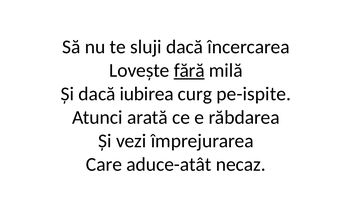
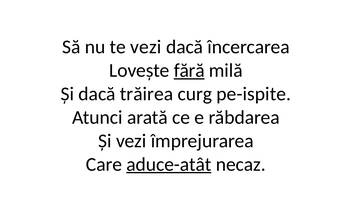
te sluji: sluji -> vezi (146, 47)
iubirea: iubirea -> trăirea (147, 94)
aduce-atât underline: none -> present (169, 164)
